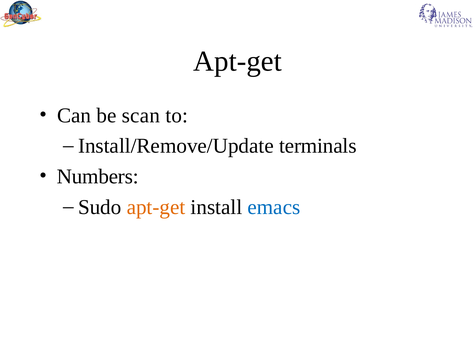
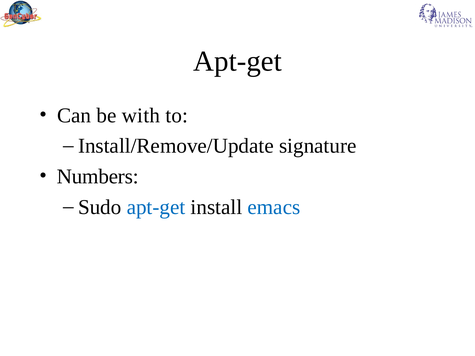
scan: scan -> with (141, 116)
terminals: terminals -> signature (318, 146)
apt-get colour: orange -> blue (156, 207)
